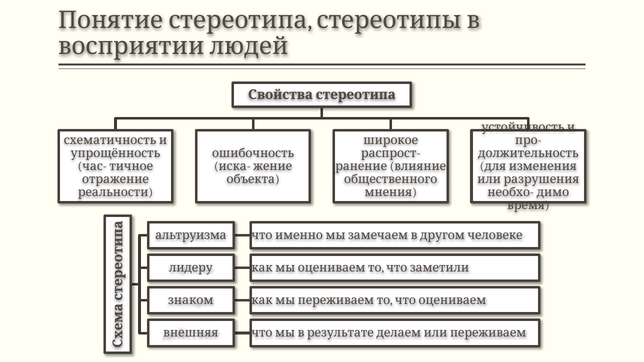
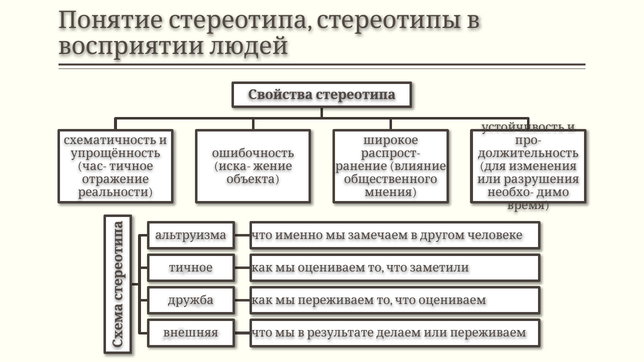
лидеру: лидеру -> тичное (191, 268)
знаком: знаком -> дружба (191, 301)
